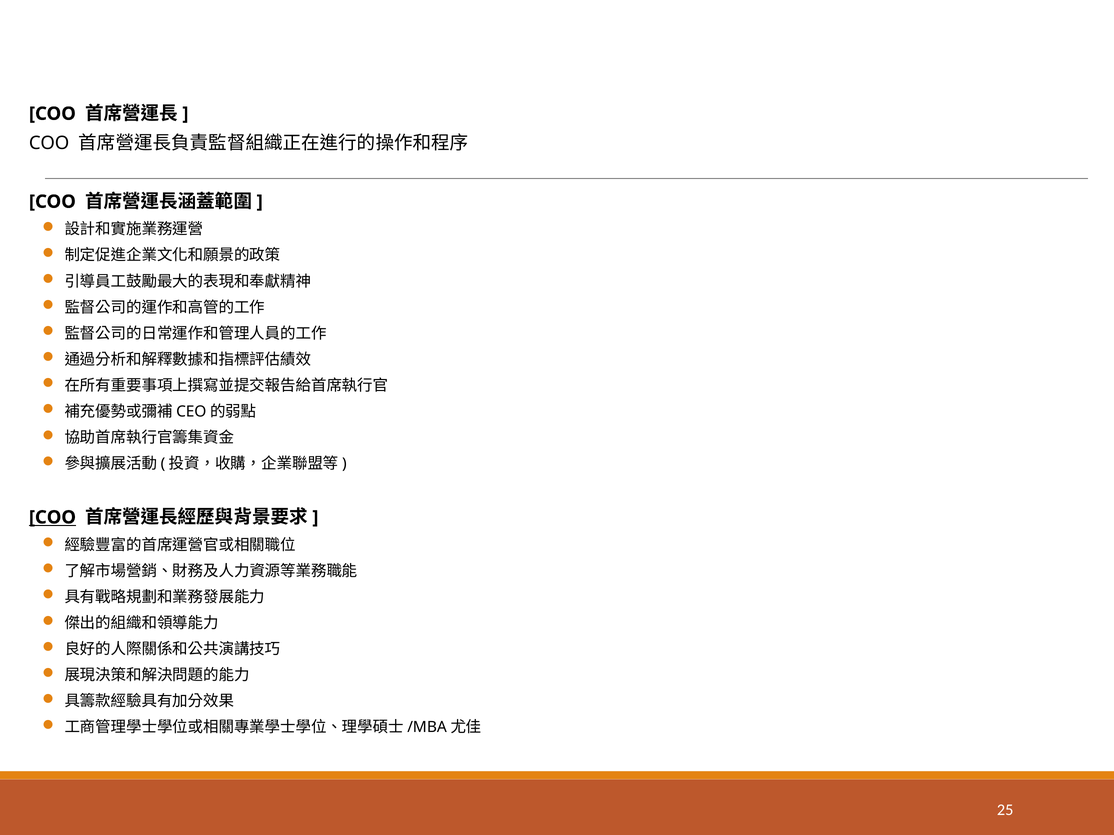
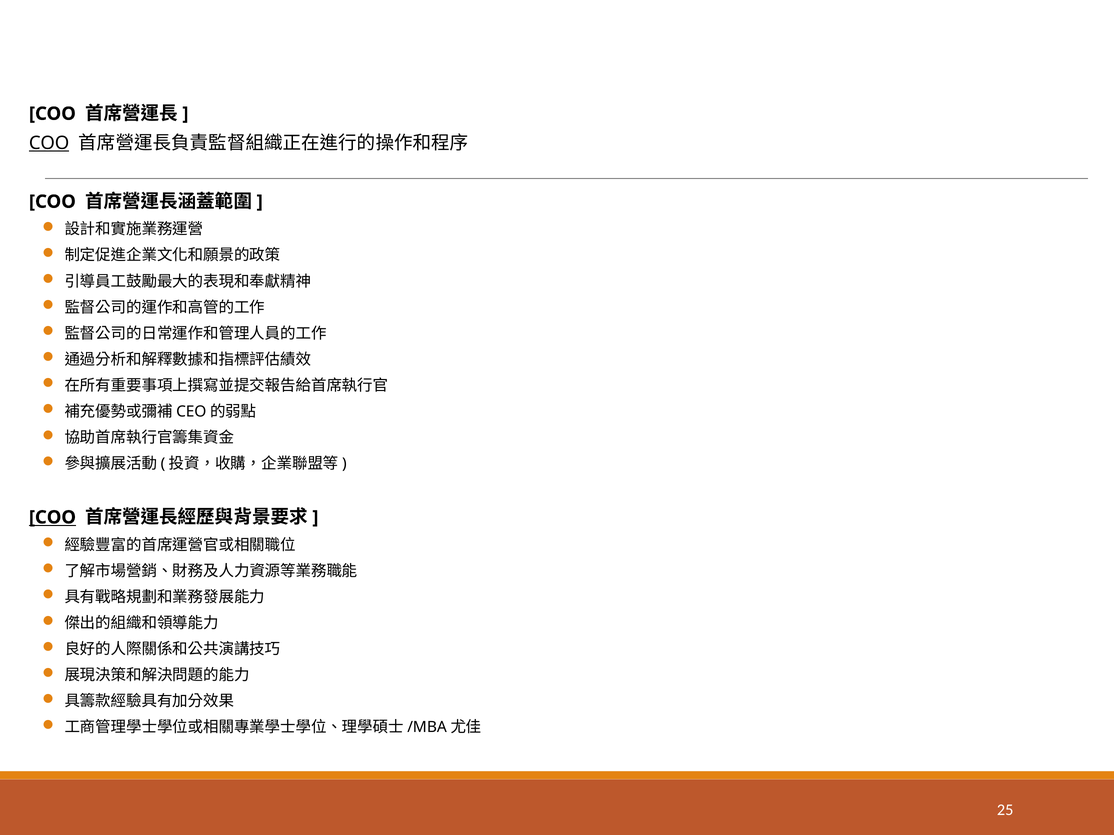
COO underline: none -> present (49, 143)
